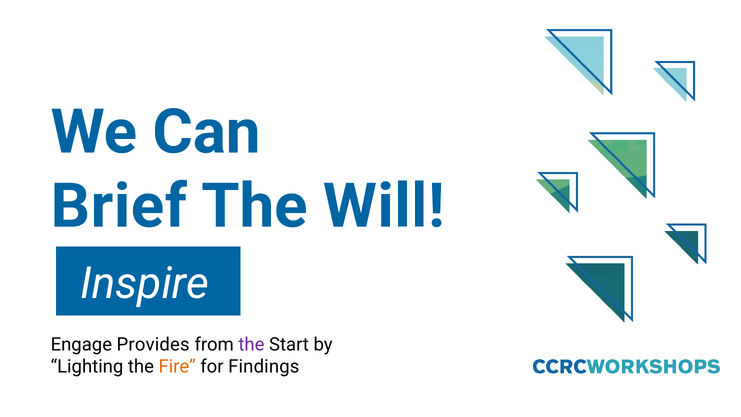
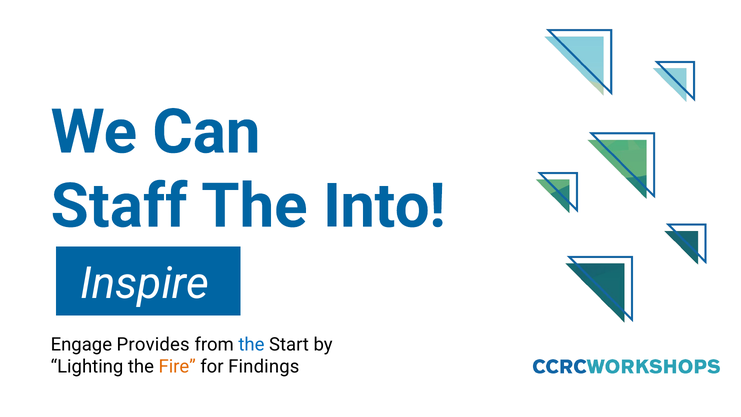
Brief: Brief -> Staff (119, 206)
Will: Will -> Into (384, 206)
the colour: purple -> blue (251, 344)
